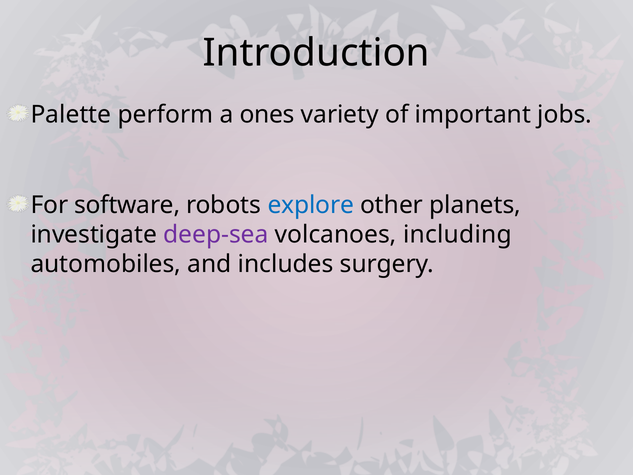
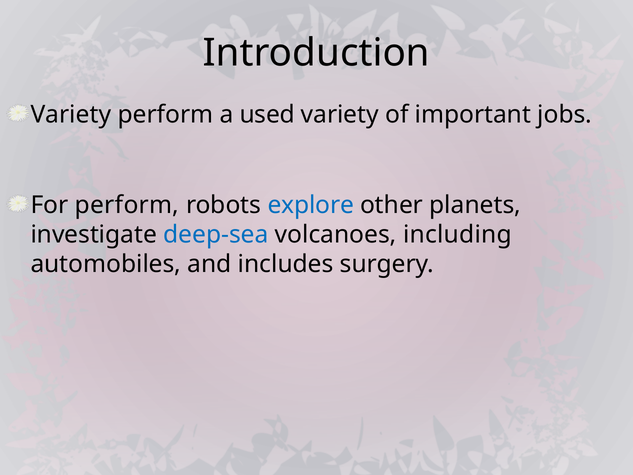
Palette: Palette -> Variety (71, 115)
ones: ones -> used (267, 115)
For software: software -> perform (127, 205)
deep-sea colour: purple -> blue (216, 235)
